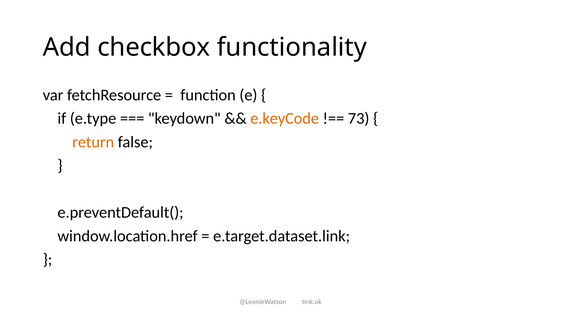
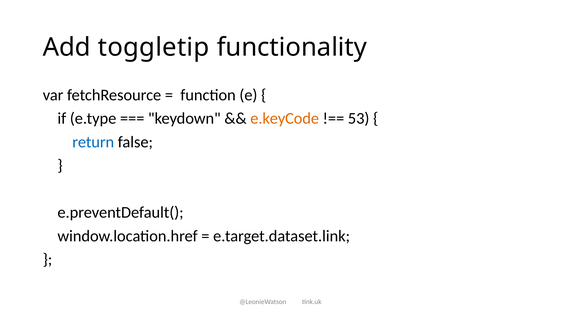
checkbox: checkbox -> toggletip (154, 47)
73: 73 -> 53 (359, 118)
return colour: orange -> blue (93, 142)
